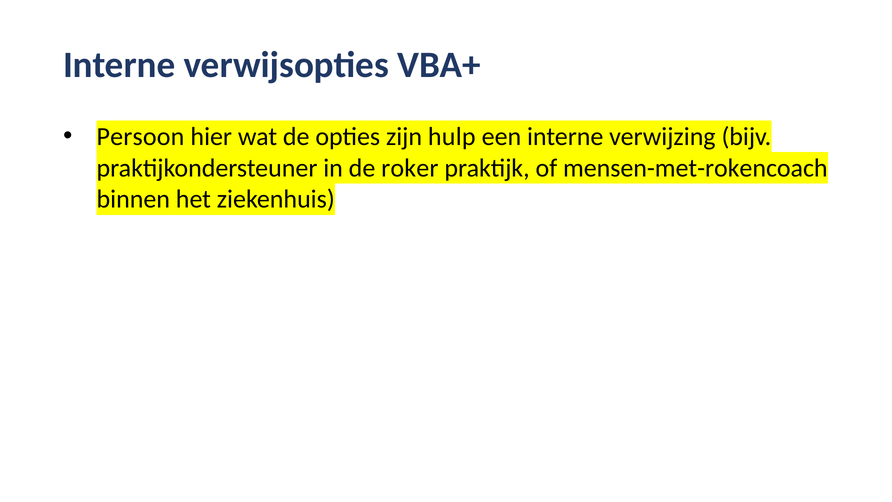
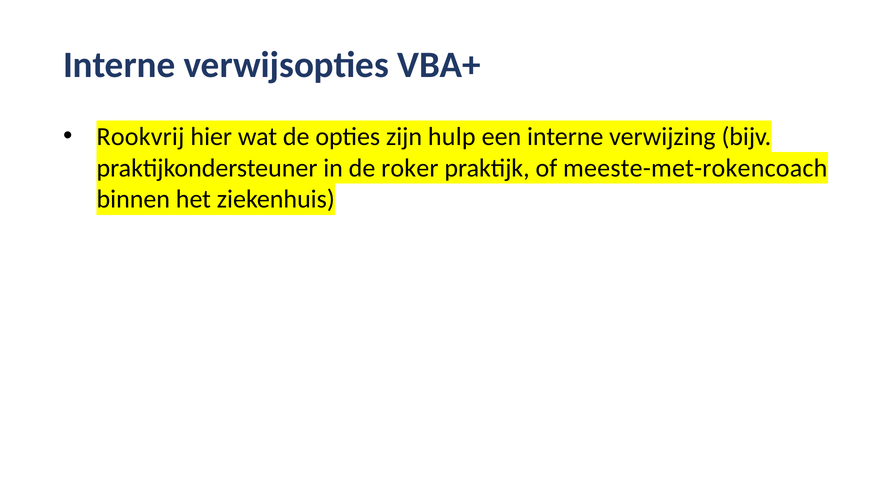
Persoon: Persoon -> Rookvrij (140, 137)
mensen-met-rokencoach: mensen-met-rokencoach -> meeste-met-rokencoach (695, 168)
